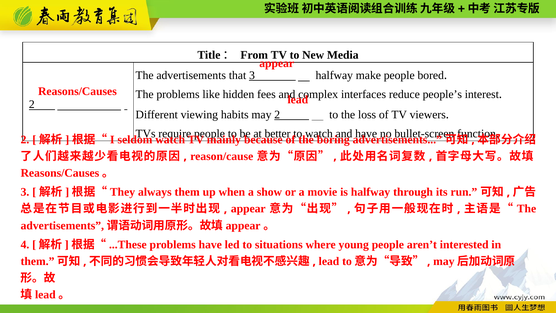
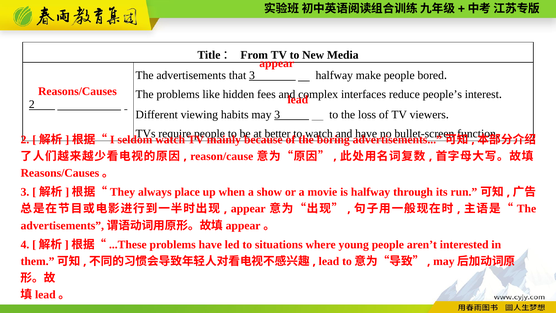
may 2: 2 -> 3 (277, 115)
them: them -> place (187, 192)
